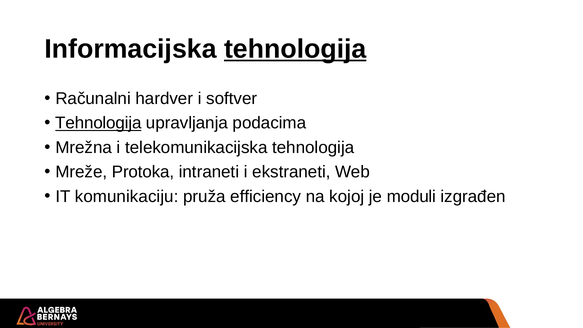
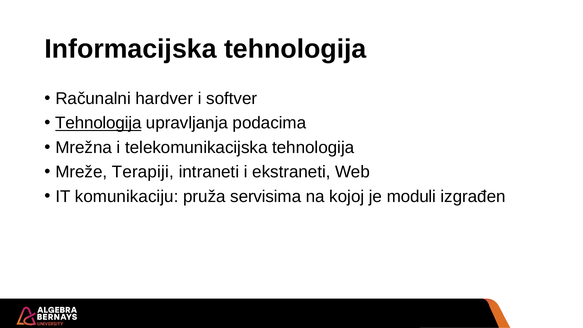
tehnologija underline: present -> none (295, 49)
Protoka: Protoka -> Terapiji (143, 172)
efficiency: efficiency -> servisima (266, 196)
